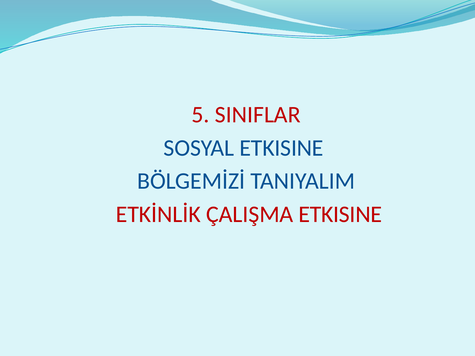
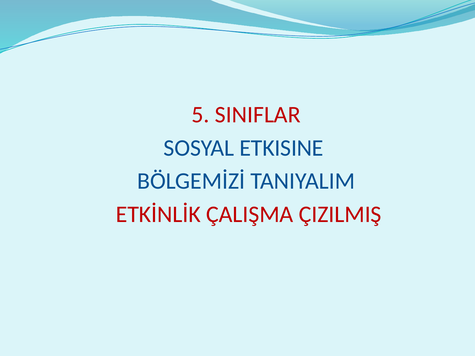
ÇALIŞMA ETKISINE: ETKISINE -> ÇIZILMIŞ (340, 214)
